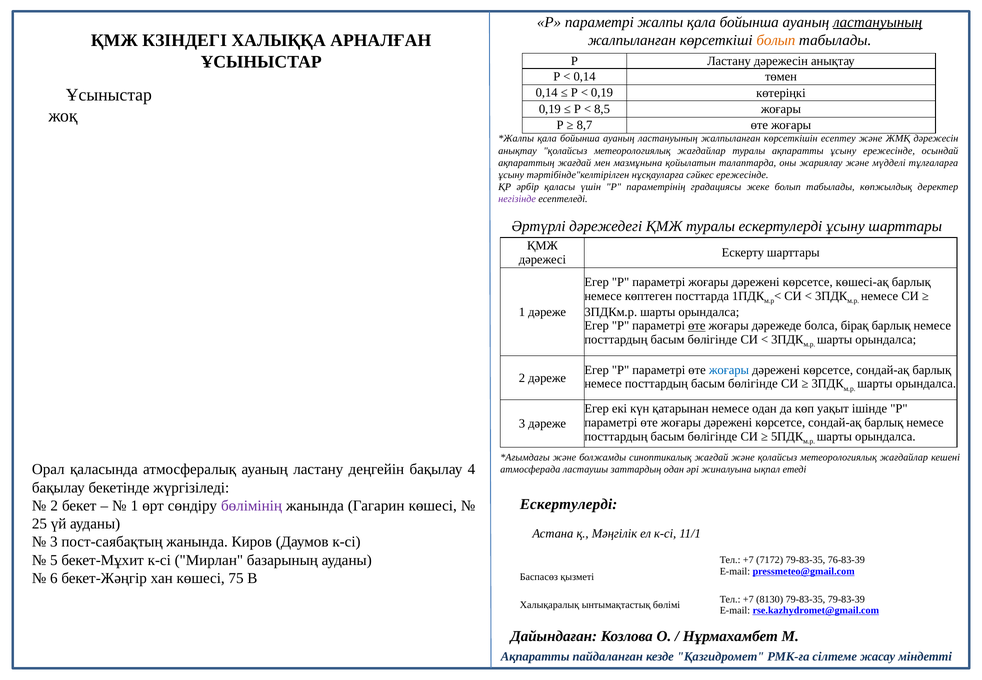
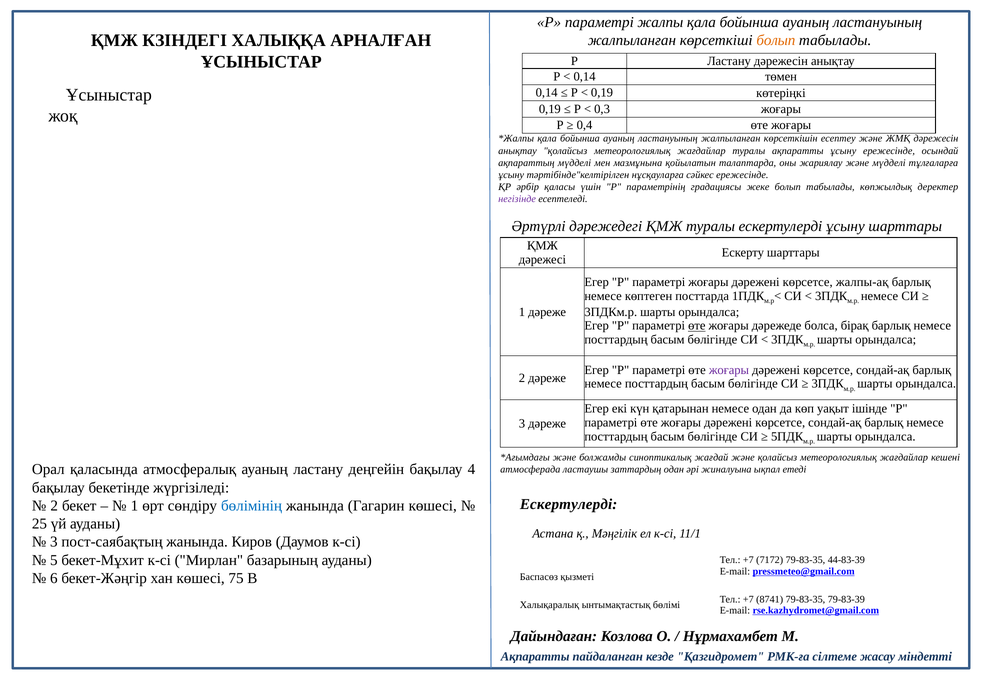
ластануының underline: present -> none (878, 22)
8,5: 8,5 -> 0,3 (602, 109)
8,7: 8,7 -> 0,4 (585, 125)
ақпараттың жағдай: жағдай -> мүдделі (574, 163)
көшесі-ақ: көшесі-ақ -> жалпы-ақ (862, 282)
жоғары colour: blue -> purple (729, 370)
бөлімінің colour: purple -> blue (252, 506)
76-83-39: 76-83-39 -> 44-83-39 (846, 560)
8130: 8130 -> 8741 (770, 599)
